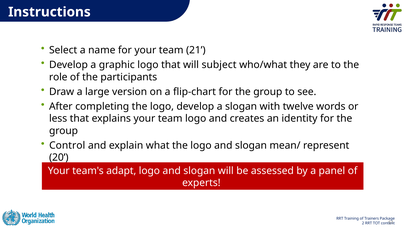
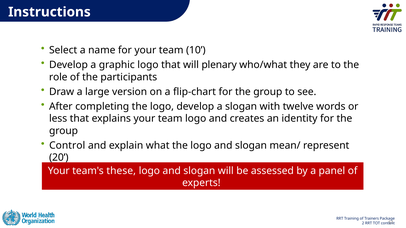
21: 21 -> 10 (196, 50)
subject: subject -> plenary (219, 65)
adapt: adapt -> these (121, 171)
